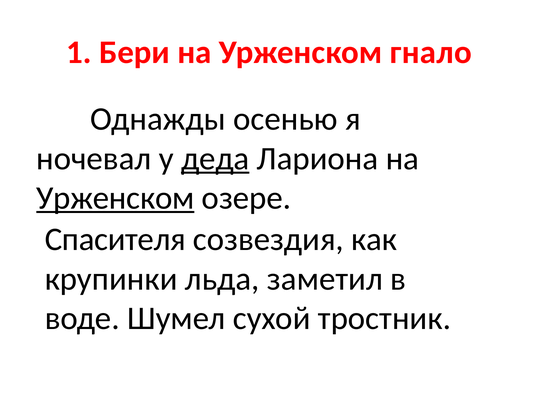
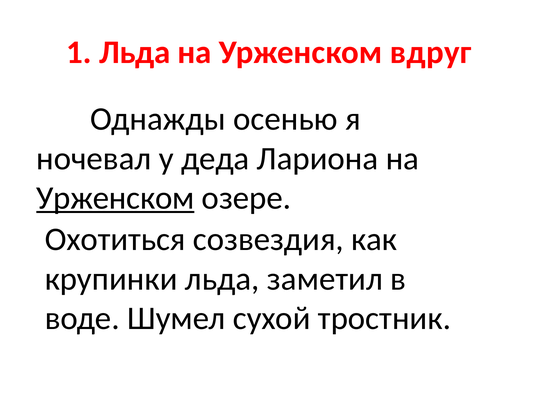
1 Бери: Бери -> Льда (135, 52)
гнало: гнало -> вдруг (431, 52)
деда underline: present -> none (215, 159)
Спасителя: Спасителя -> Охотиться (115, 240)
